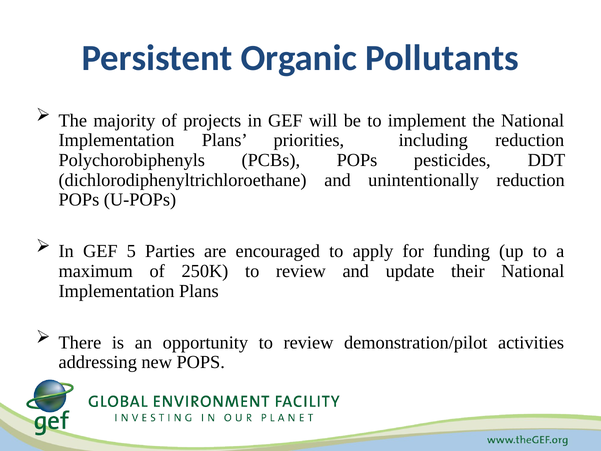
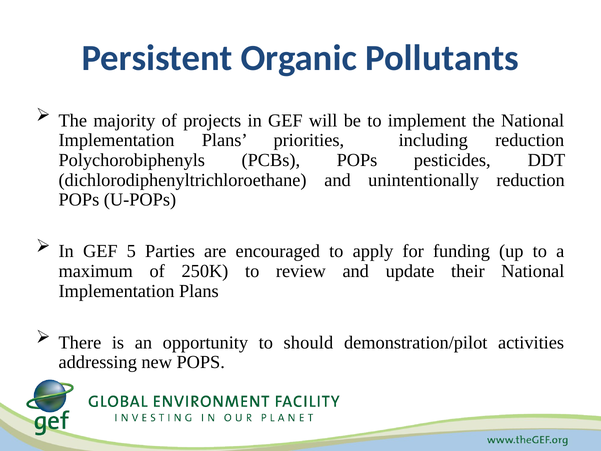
opportunity to review: review -> should (308, 342)
